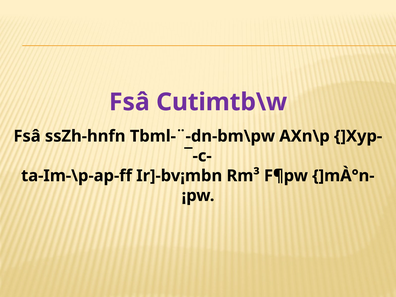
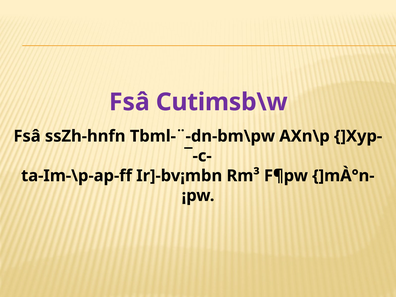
Cutimtb\w: Cutimtb\w -> Cutimsb\w (222, 102)
